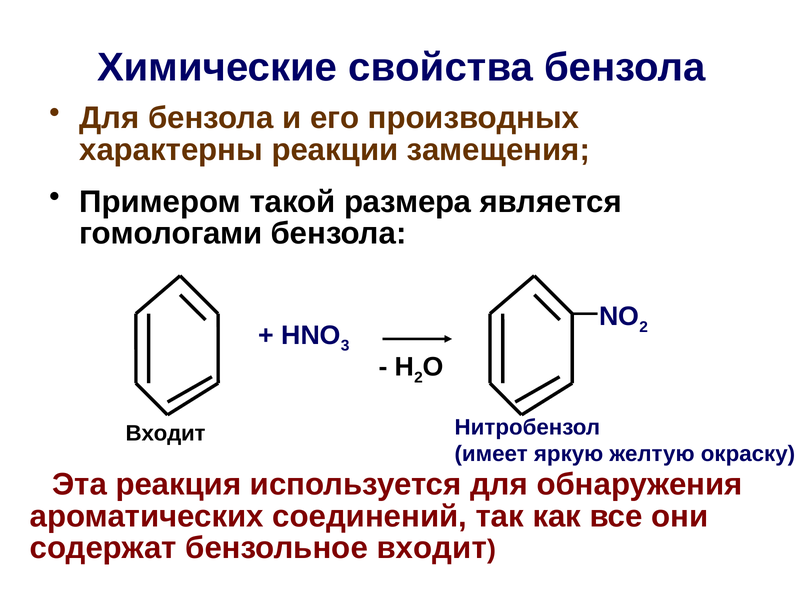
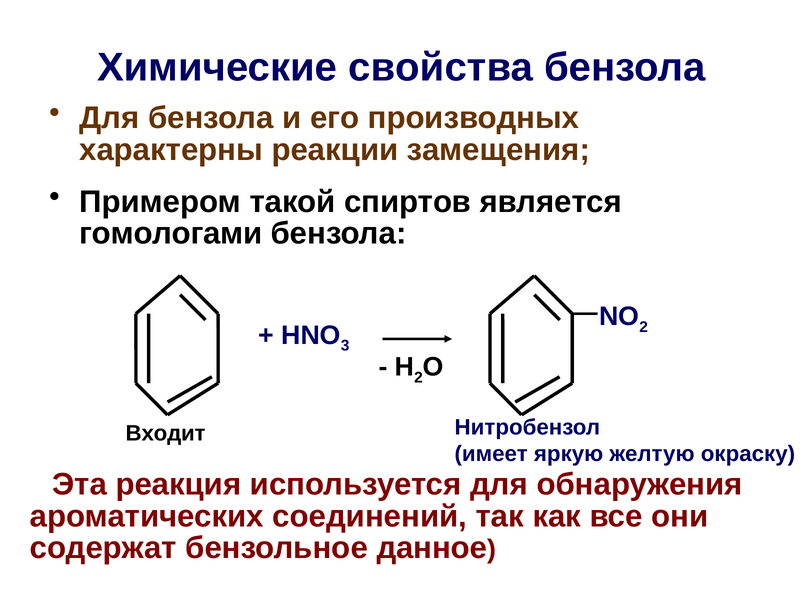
размера: размера -> спиртов (408, 202)
бензольное входит: входит -> данное (432, 548)
